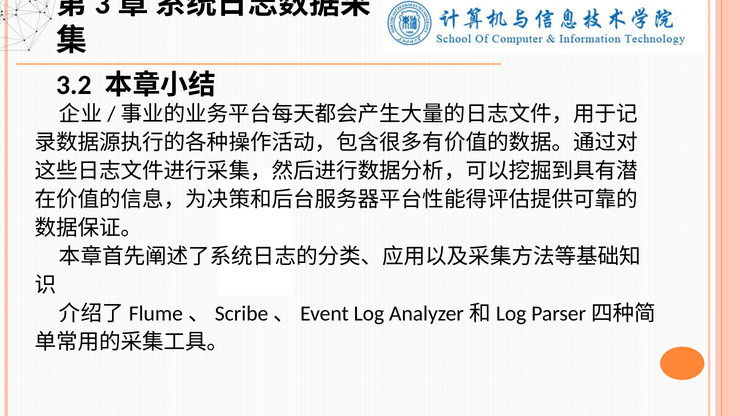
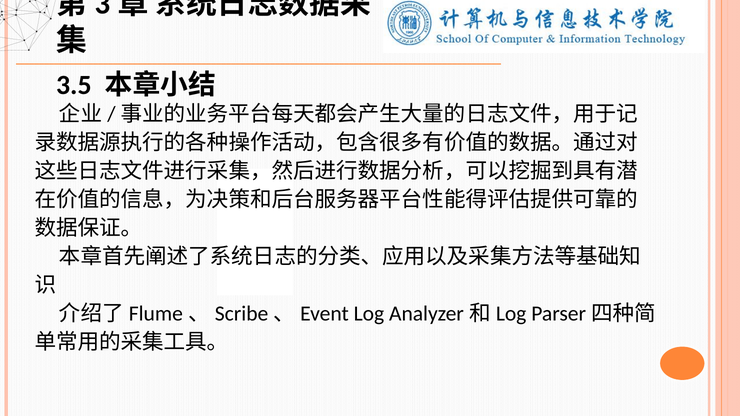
3.2: 3.2 -> 3.5 (74, 85)
